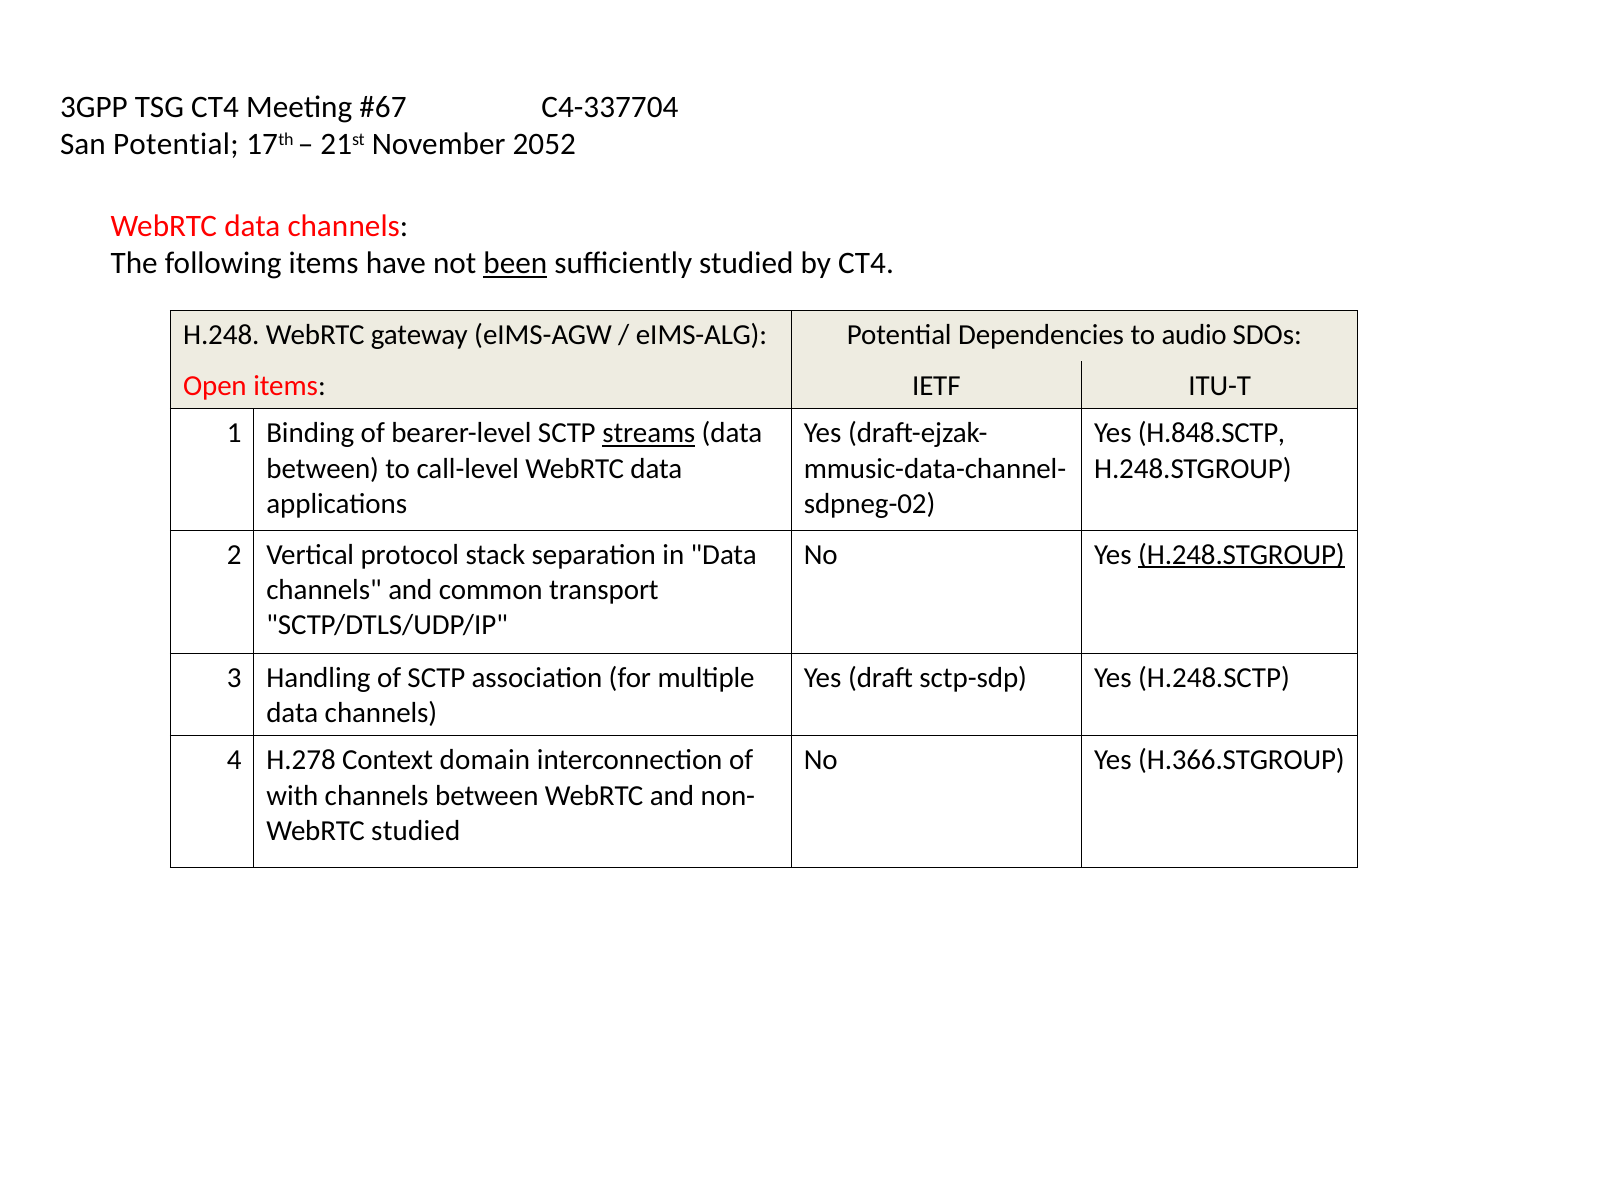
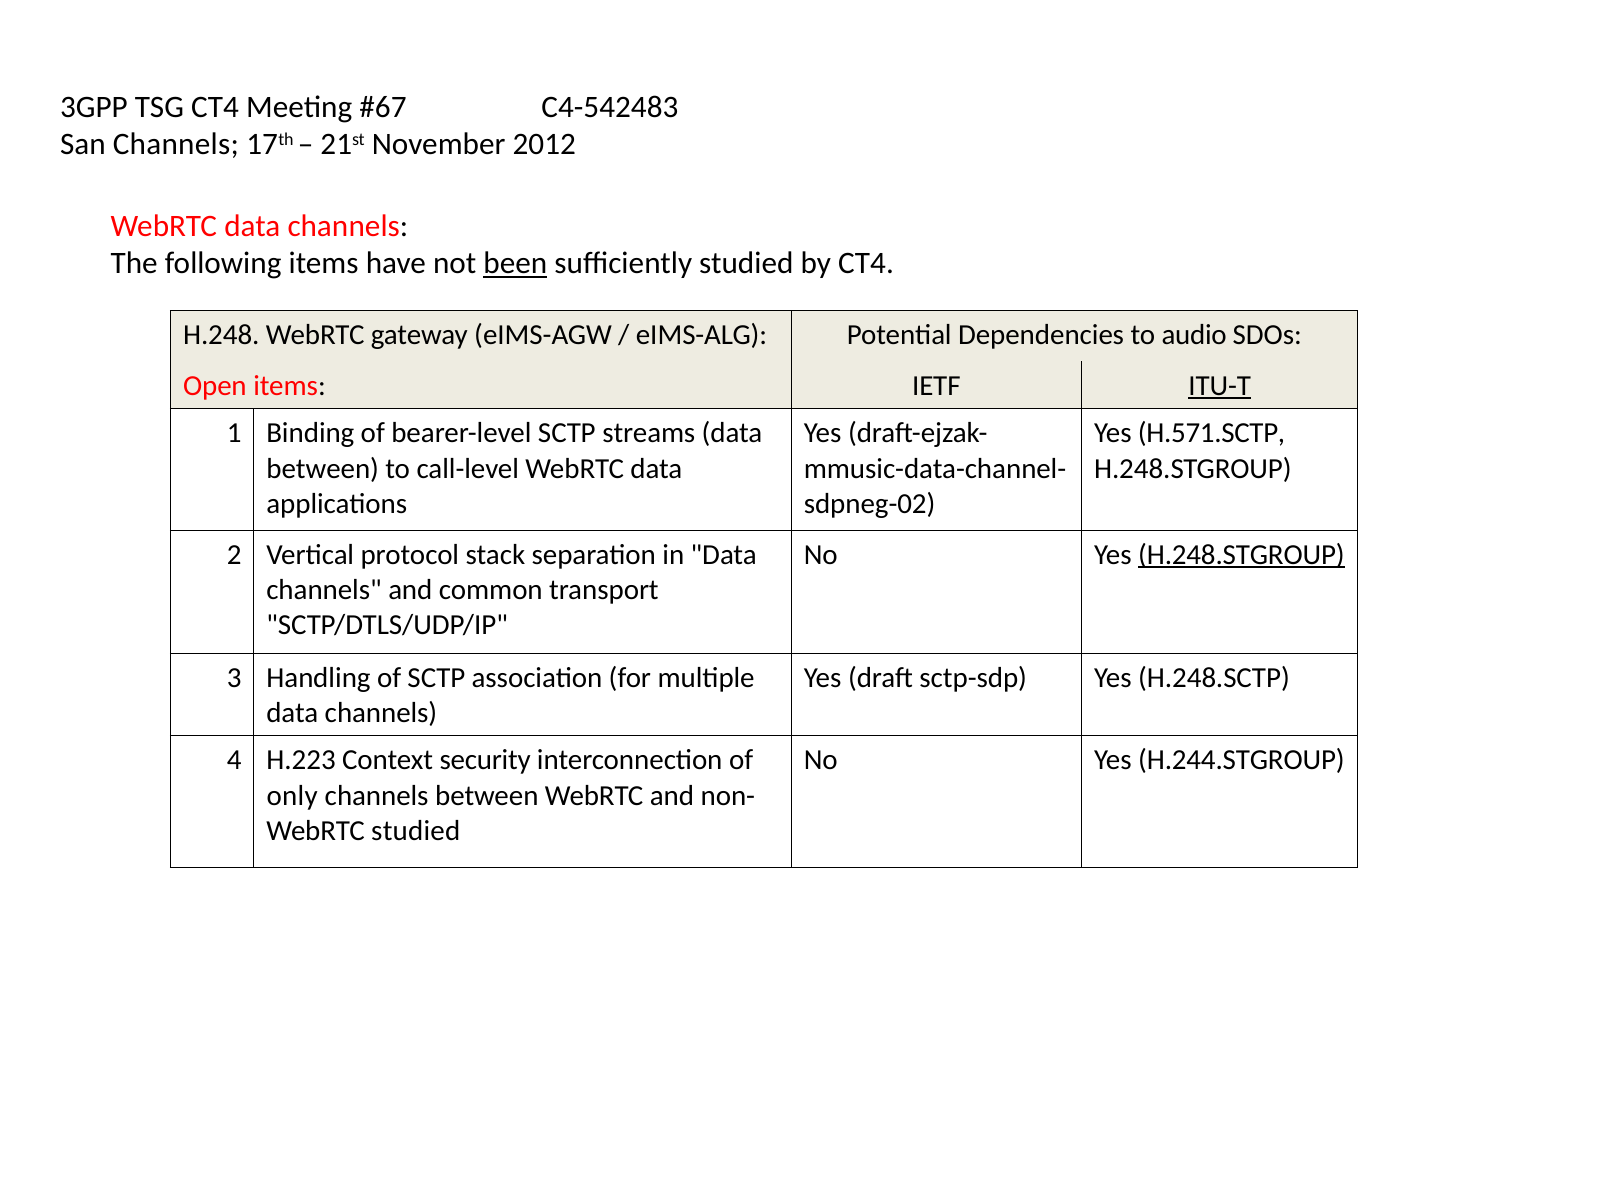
C4-337704: C4-337704 -> C4-542483 (610, 107)
San Potential: Potential -> Channels (176, 145)
2052: 2052 -> 2012 (544, 145)
ITU-T underline: none -> present (1220, 386)
streams underline: present -> none (649, 433)
H.848.SCTP: H.848.SCTP -> H.571.SCTP (1212, 433)
H.278: H.278 -> H.223 (301, 760)
domain: domain -> security (485, 760)
H.366.STGROUP: H.366.STGROUP -> H.244.STGROUP (1241, 760)
with: with -> only (292, 795)
